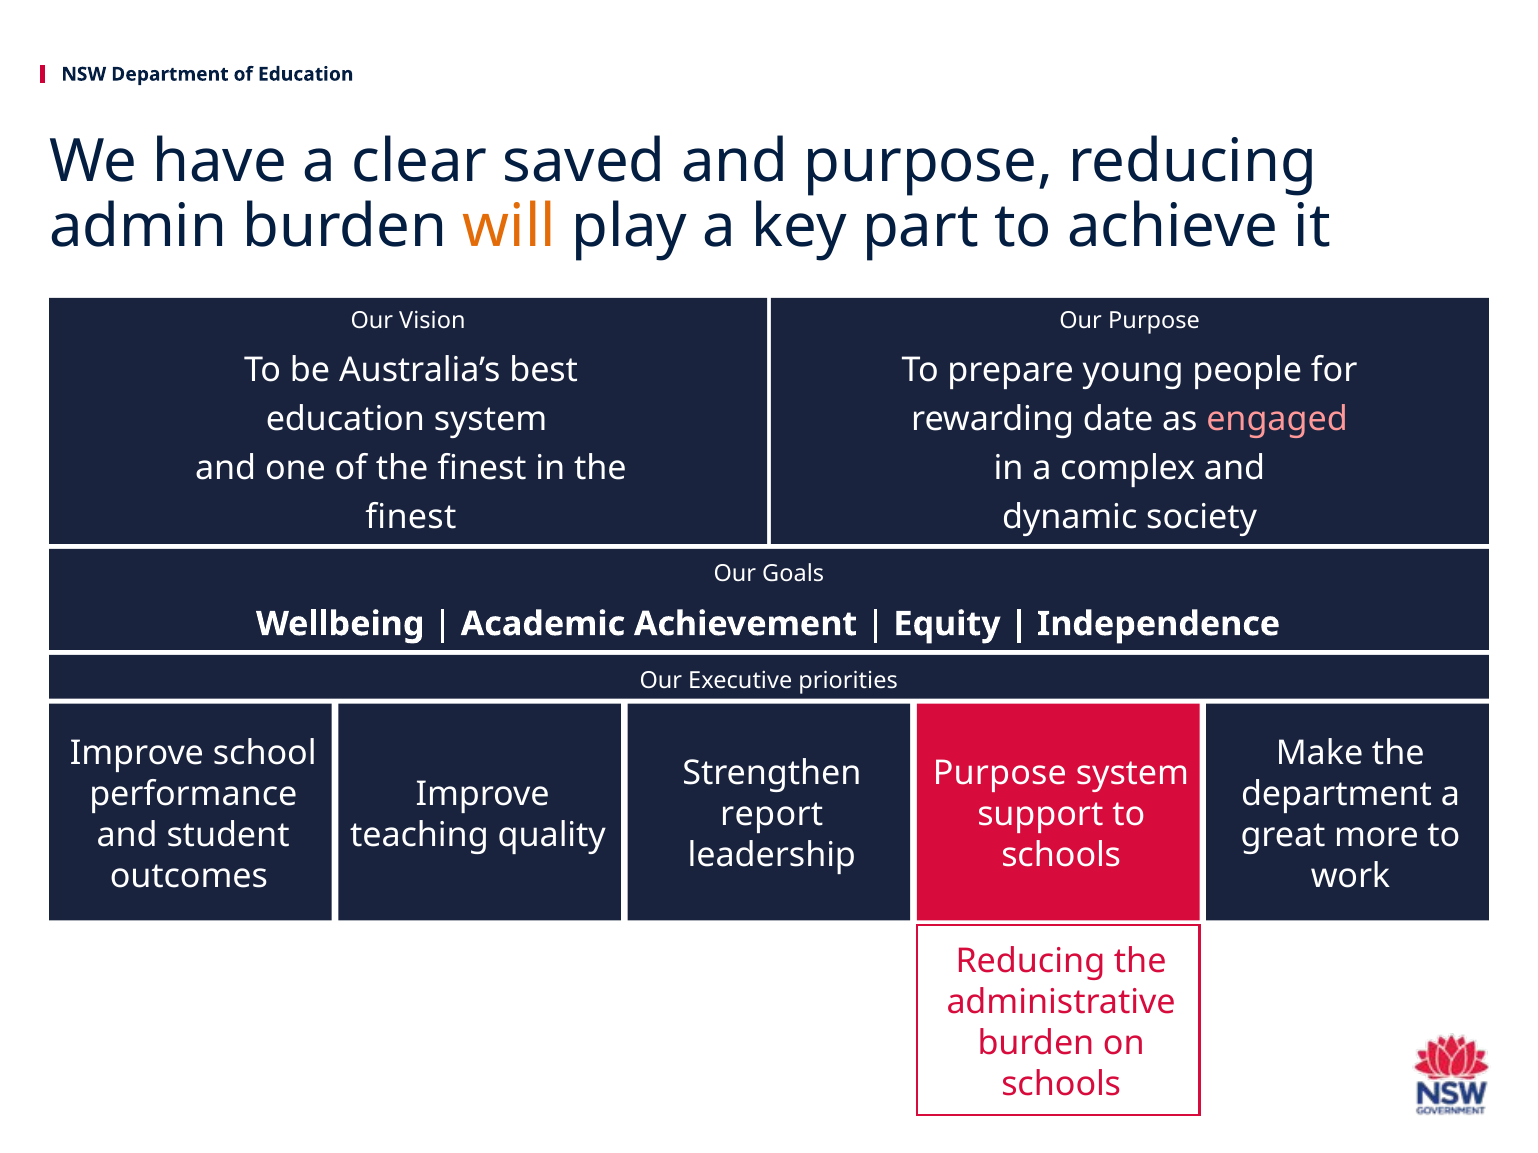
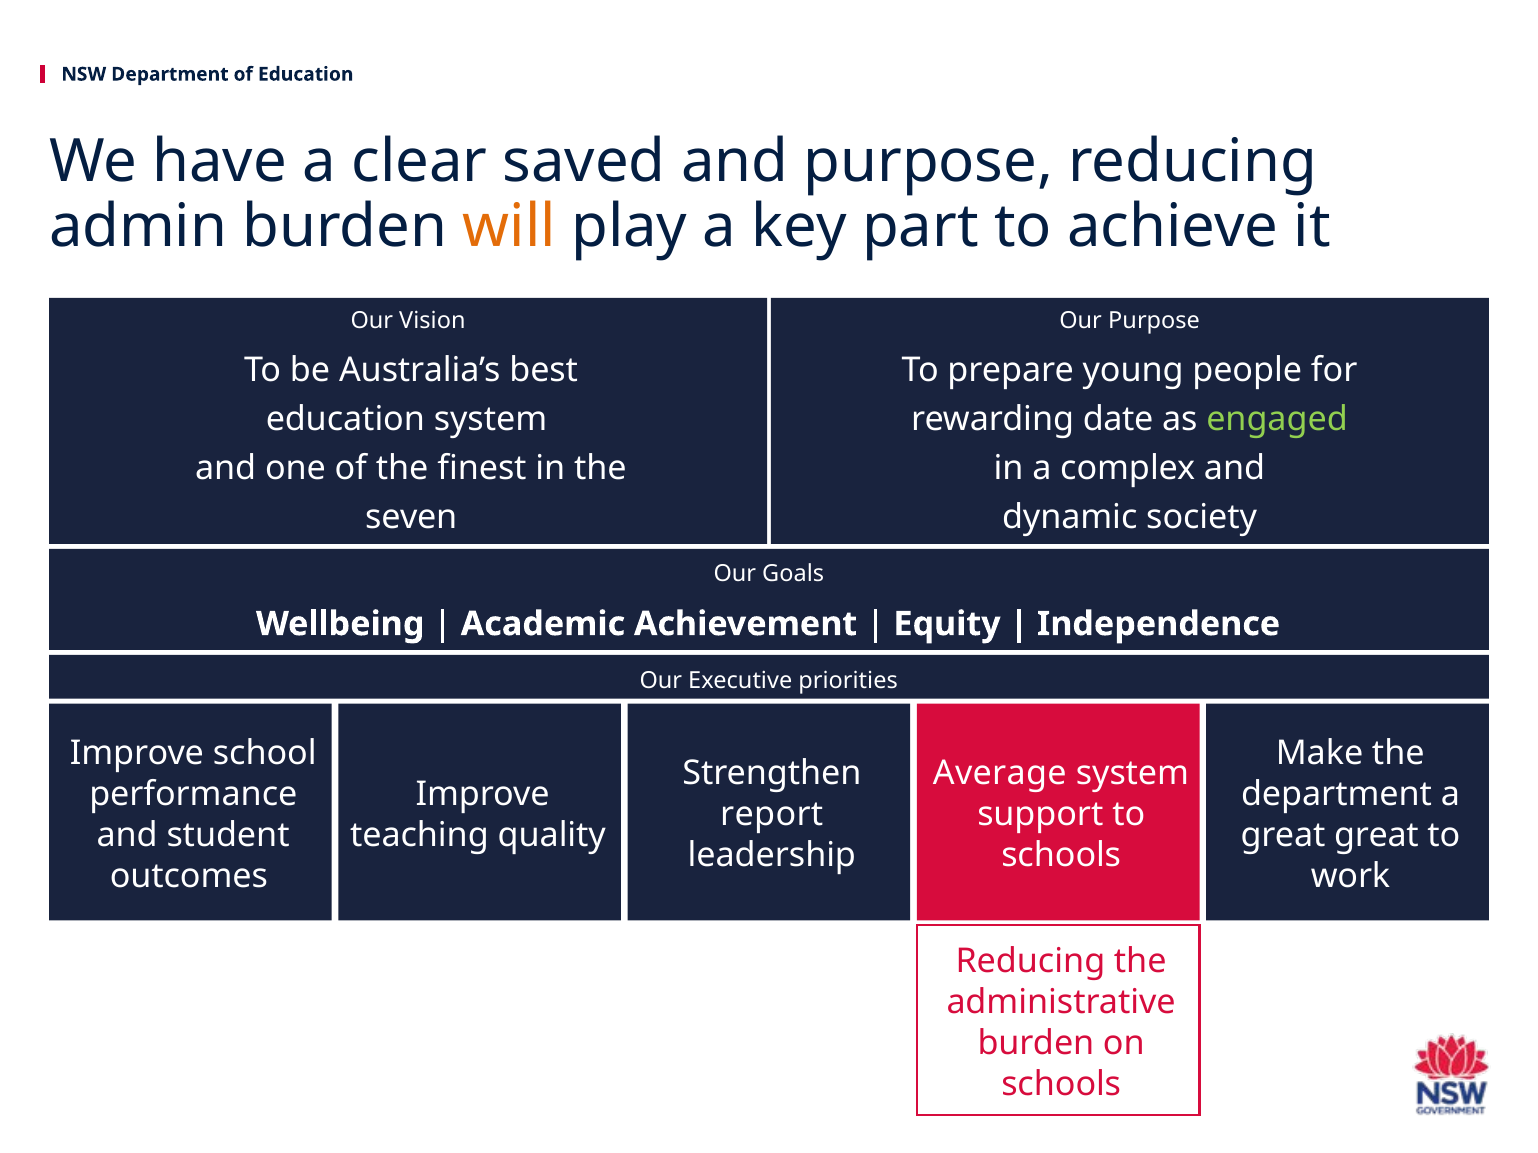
engaged colour: pink -> light green (1277, 420)
finest: finest -> seven (411, 518)
Purpose: Purpose -> Average (1000, 774)
great more: more -> great (1377, 835)
